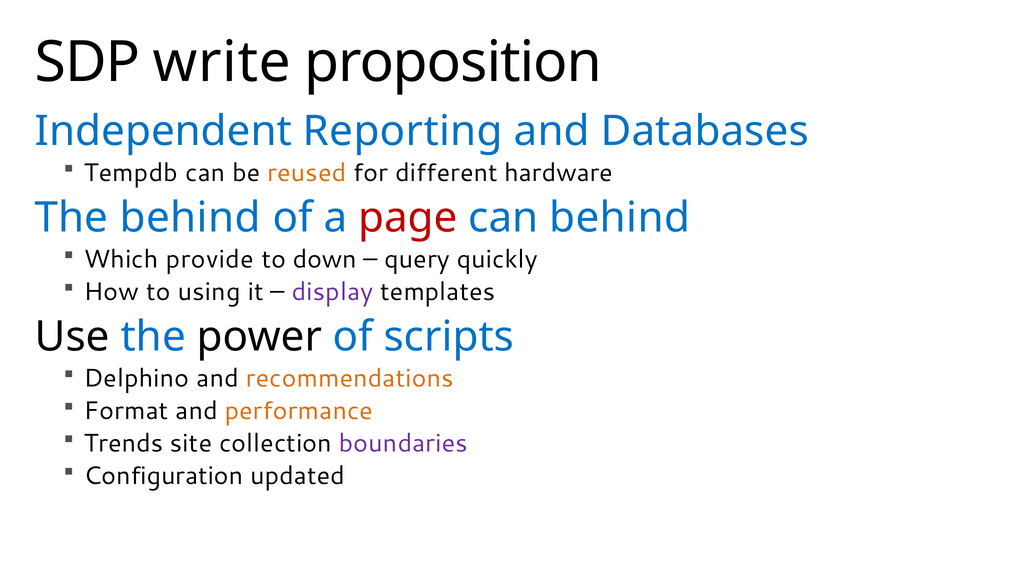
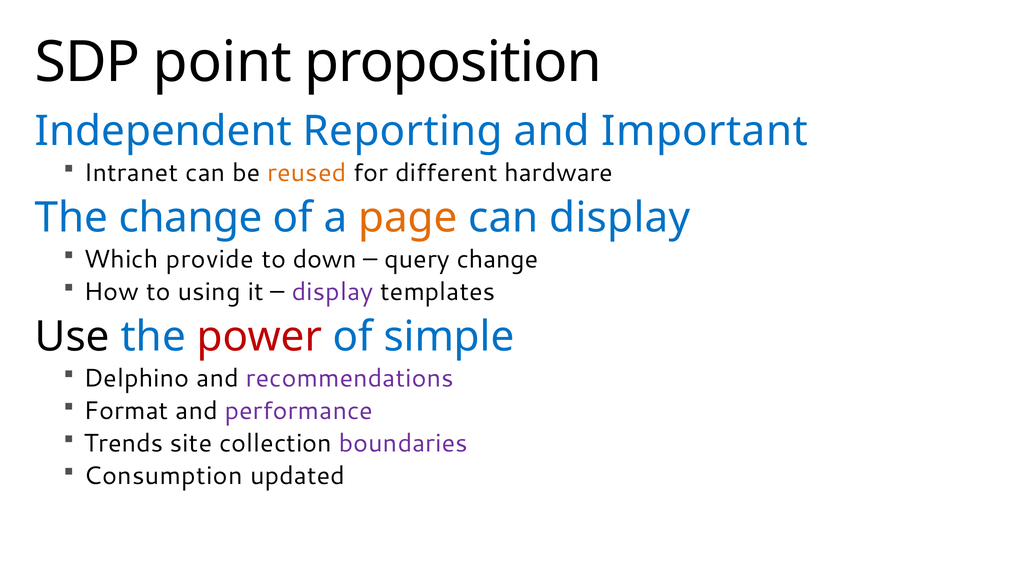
write: write -> point (222, 63)
Databases: Databases -> Important (705, 131)
Tempdb: Tempdb -> Intranet (131, 173)
The behind: behind -> change (191, 217)
page colour: red -> orange (408, 217)
can behind: behind -> display (620, 217)
query quickly: quickly -> change (498, 259)
power colour: black -> red (259, 336)
scripts: scripts -> simple (449, 336)
recommendations colour: orange -> purple (350, 378)
performance colour: orange -> purple (299, 410)
Configuration: Configuration -> Consumption (163, 475)
